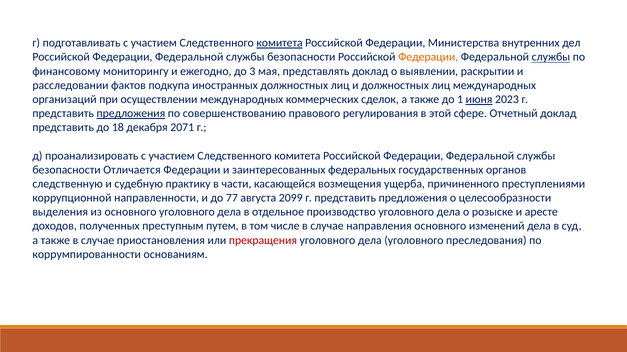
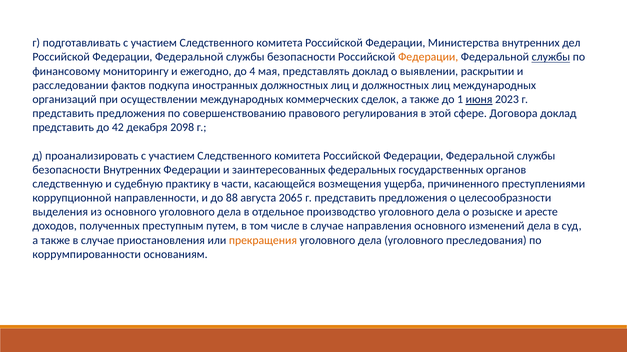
комитета underline: present -> none (280, 43)
3: 3 -> 4 (252, 71)
предложения underline: present -> none (131, 114)
Отчетный: Отчетный -> Договора (514, 114)
18: 18 -> 42 (118, 128)
2071: 2071 -> 2098 (182, 128)
безопасности Отличается: Отличается -> Внутренних (132, 170)
77: 77 -> 88 (232, 198)
2099: 2099 -> 2065 (291, 198)
прекращения colour: red -> orange (263, 241)
